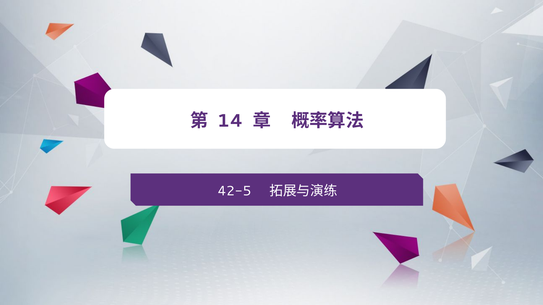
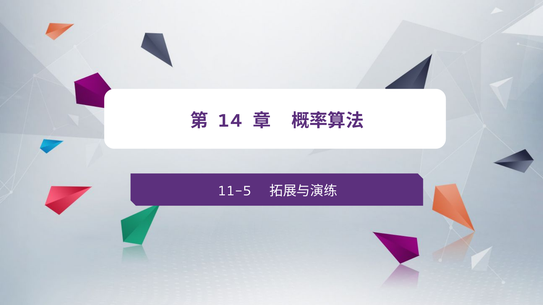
42-5: 42-5 -> 11-5 (234, 191)
